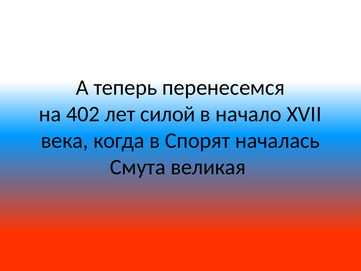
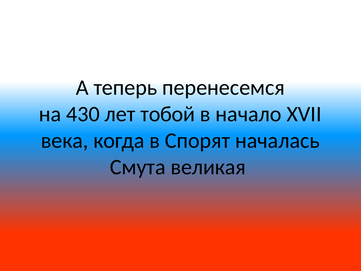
402: 402 -> 430 (83, 114)
силой: силой -> тобой (168, 114)
